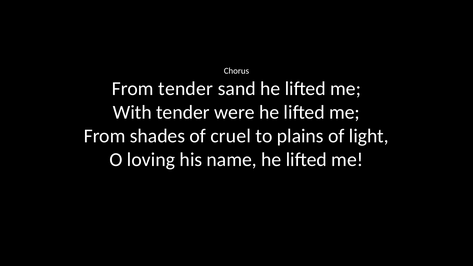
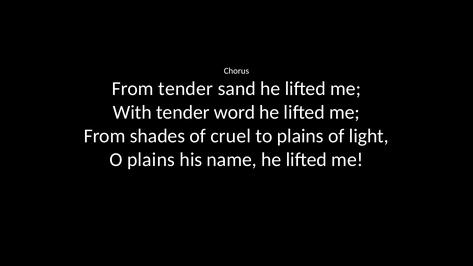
were: were -> word (235, 112)
O loving: loving -> plains (151, 160)
